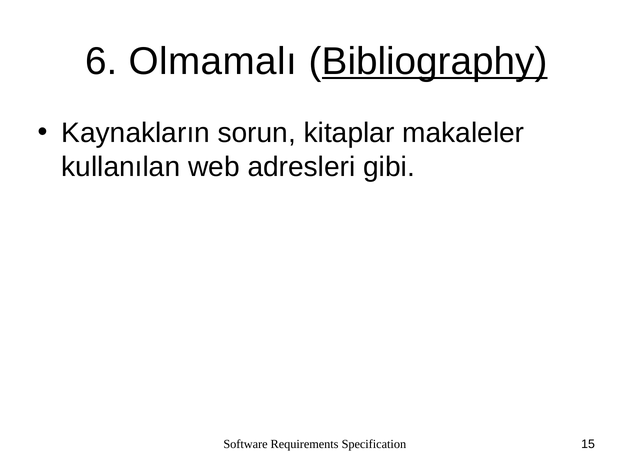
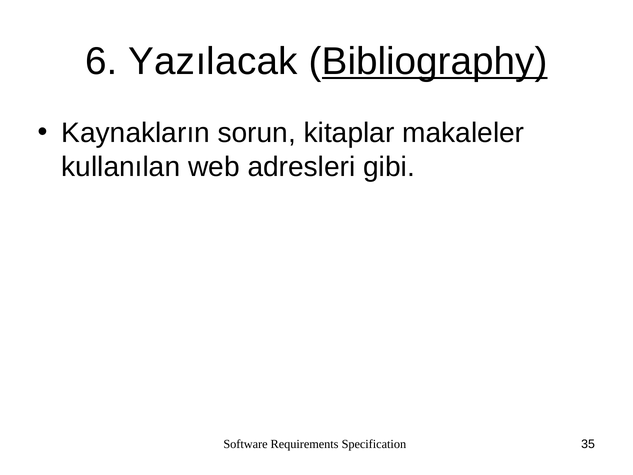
Olmamalı: Olmamalı -> Yazılacak (213, 61)
15: 15 -> 35 (588, 444)
